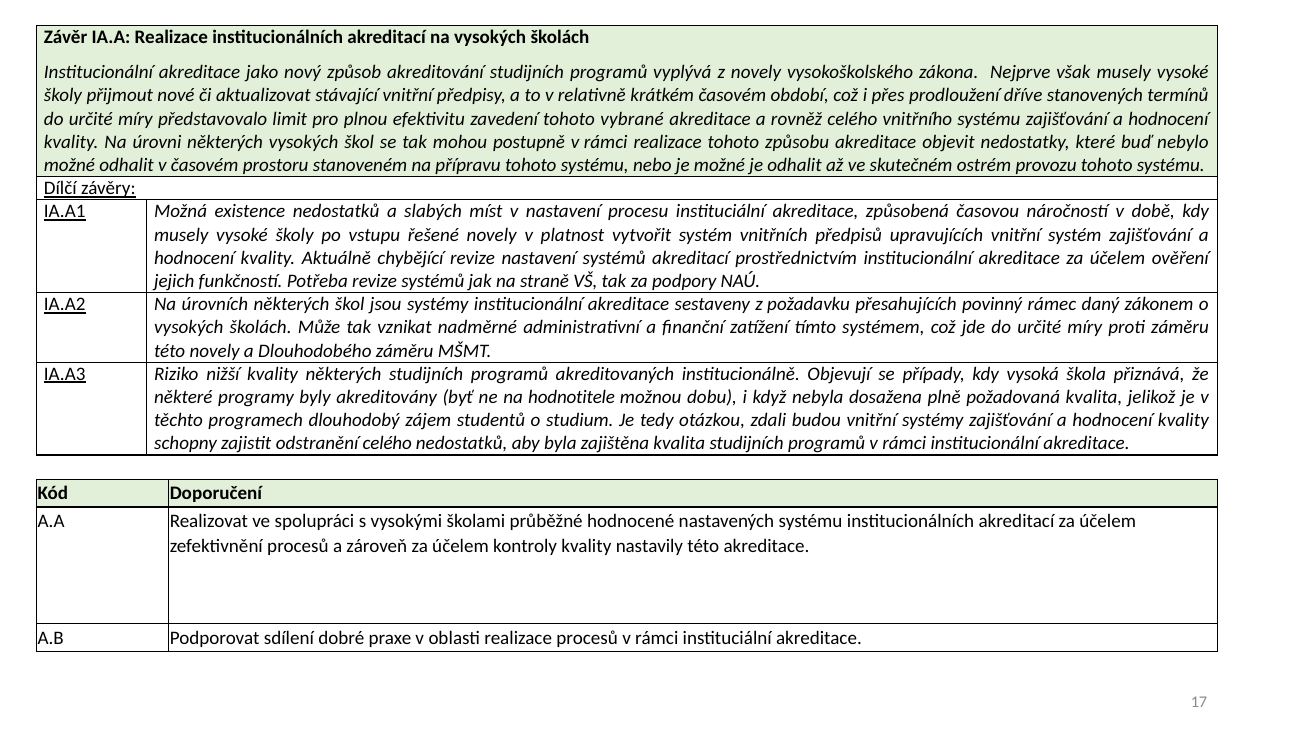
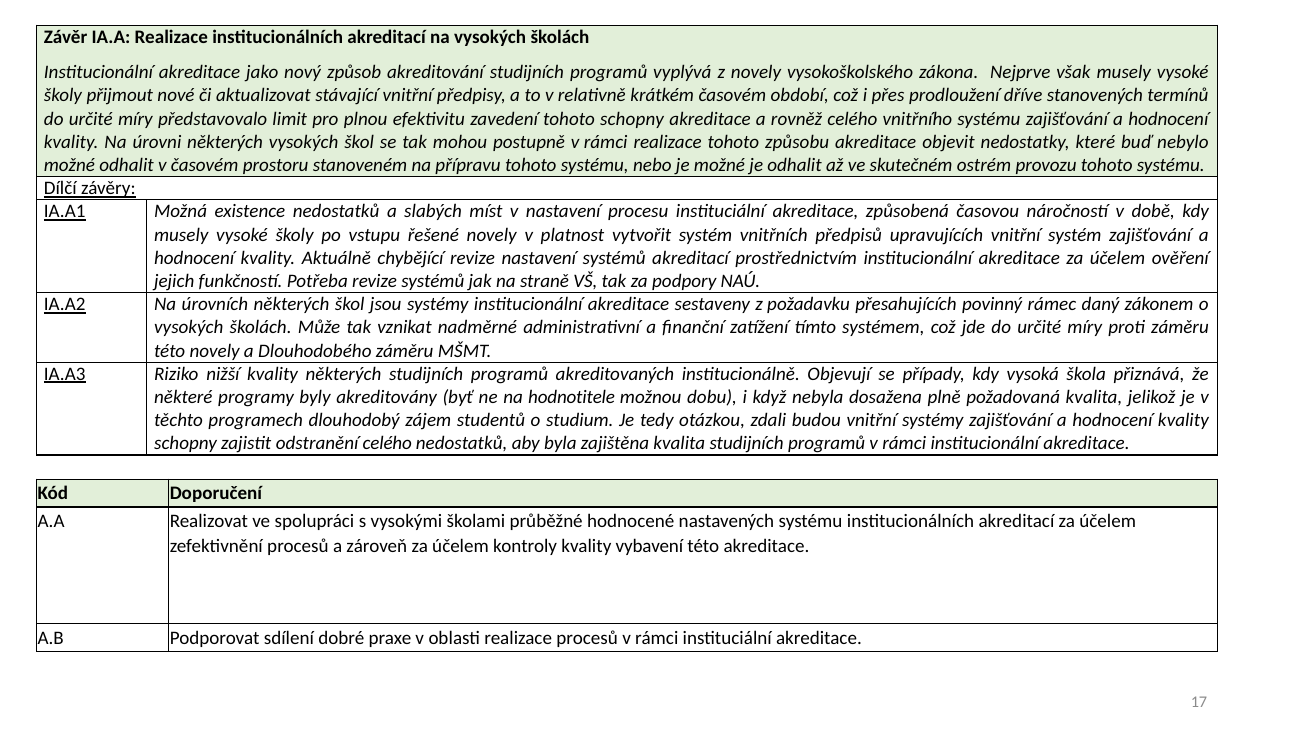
tohoto vybrané: vybrané -> schopny (632, 119)
nastavily: nastavily -> vybavení (649, 546)
